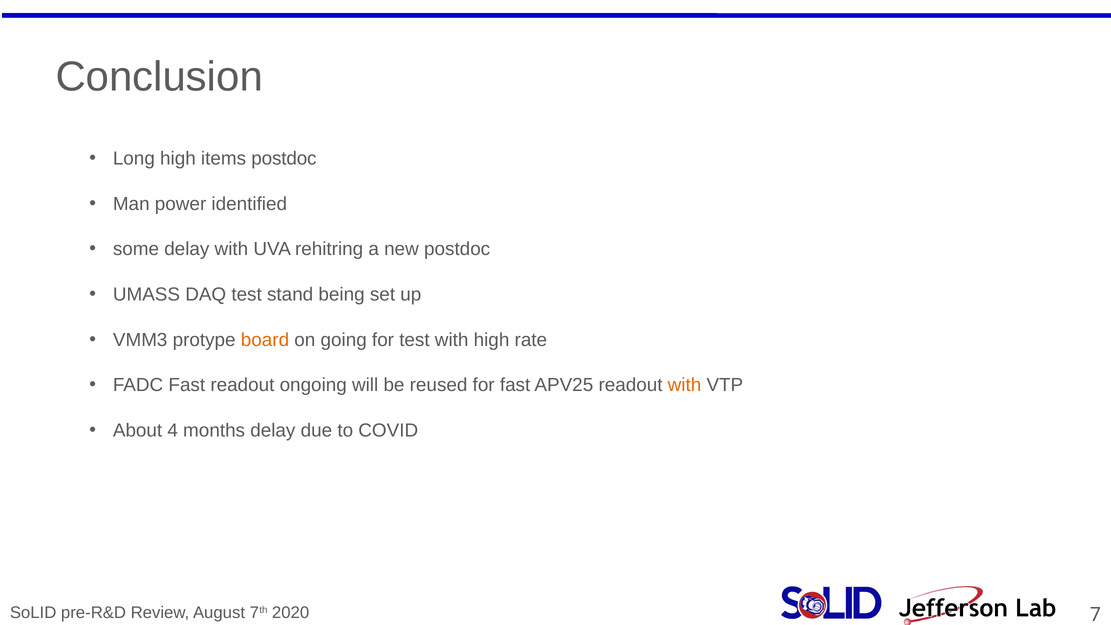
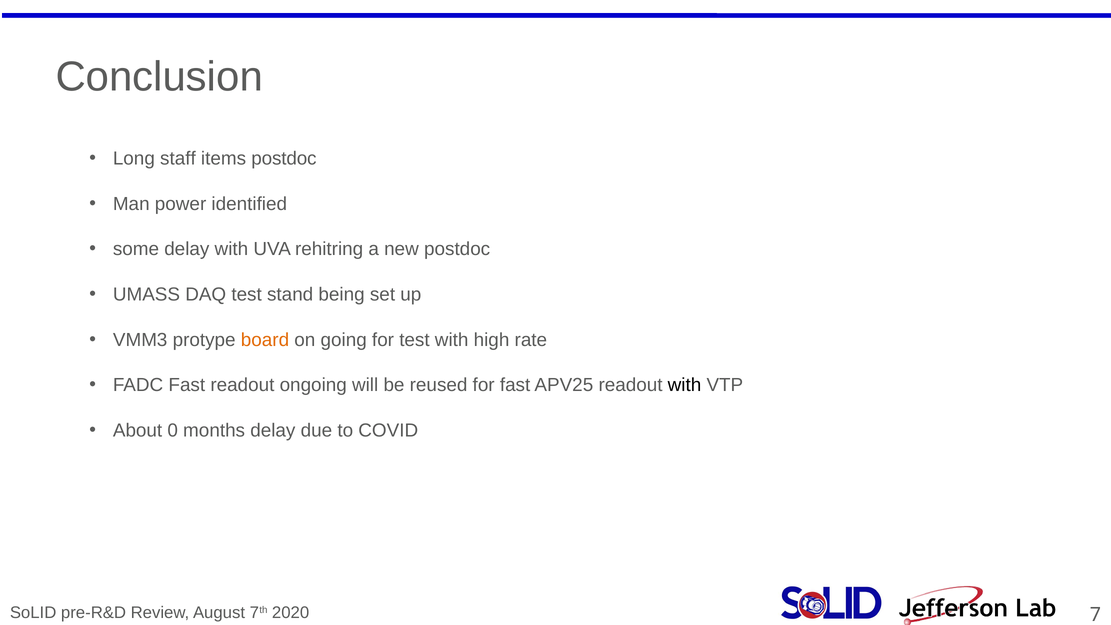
Long high: high -> staff (178, 159)
with colour: orange -> black (685, 385)
4: 4 -> 0 (173, 431)
